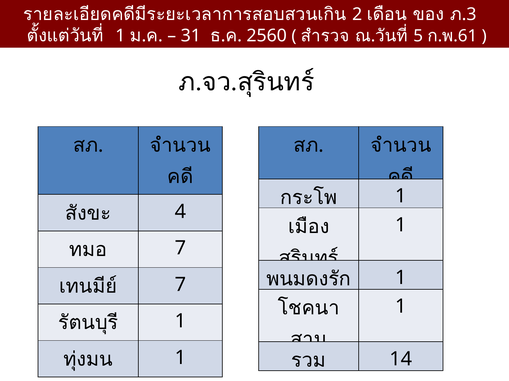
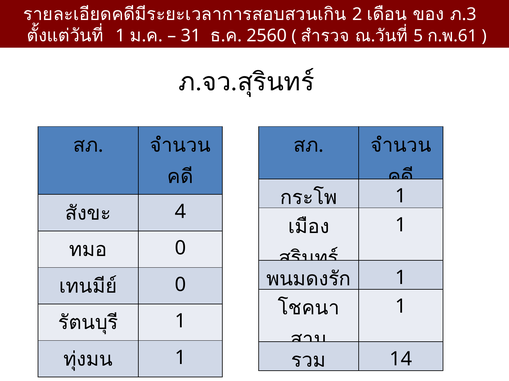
7: 7 -> 0 (180, 249)
7: 7 -> 0 (180, 285)
